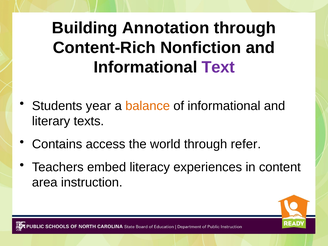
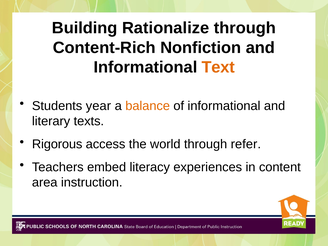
Annotation: Annotation -> Rationalize (166, 28)
Text colour: purple -> orange (218, 67)
Contains: Contains -> Rigorous (57, 144)
